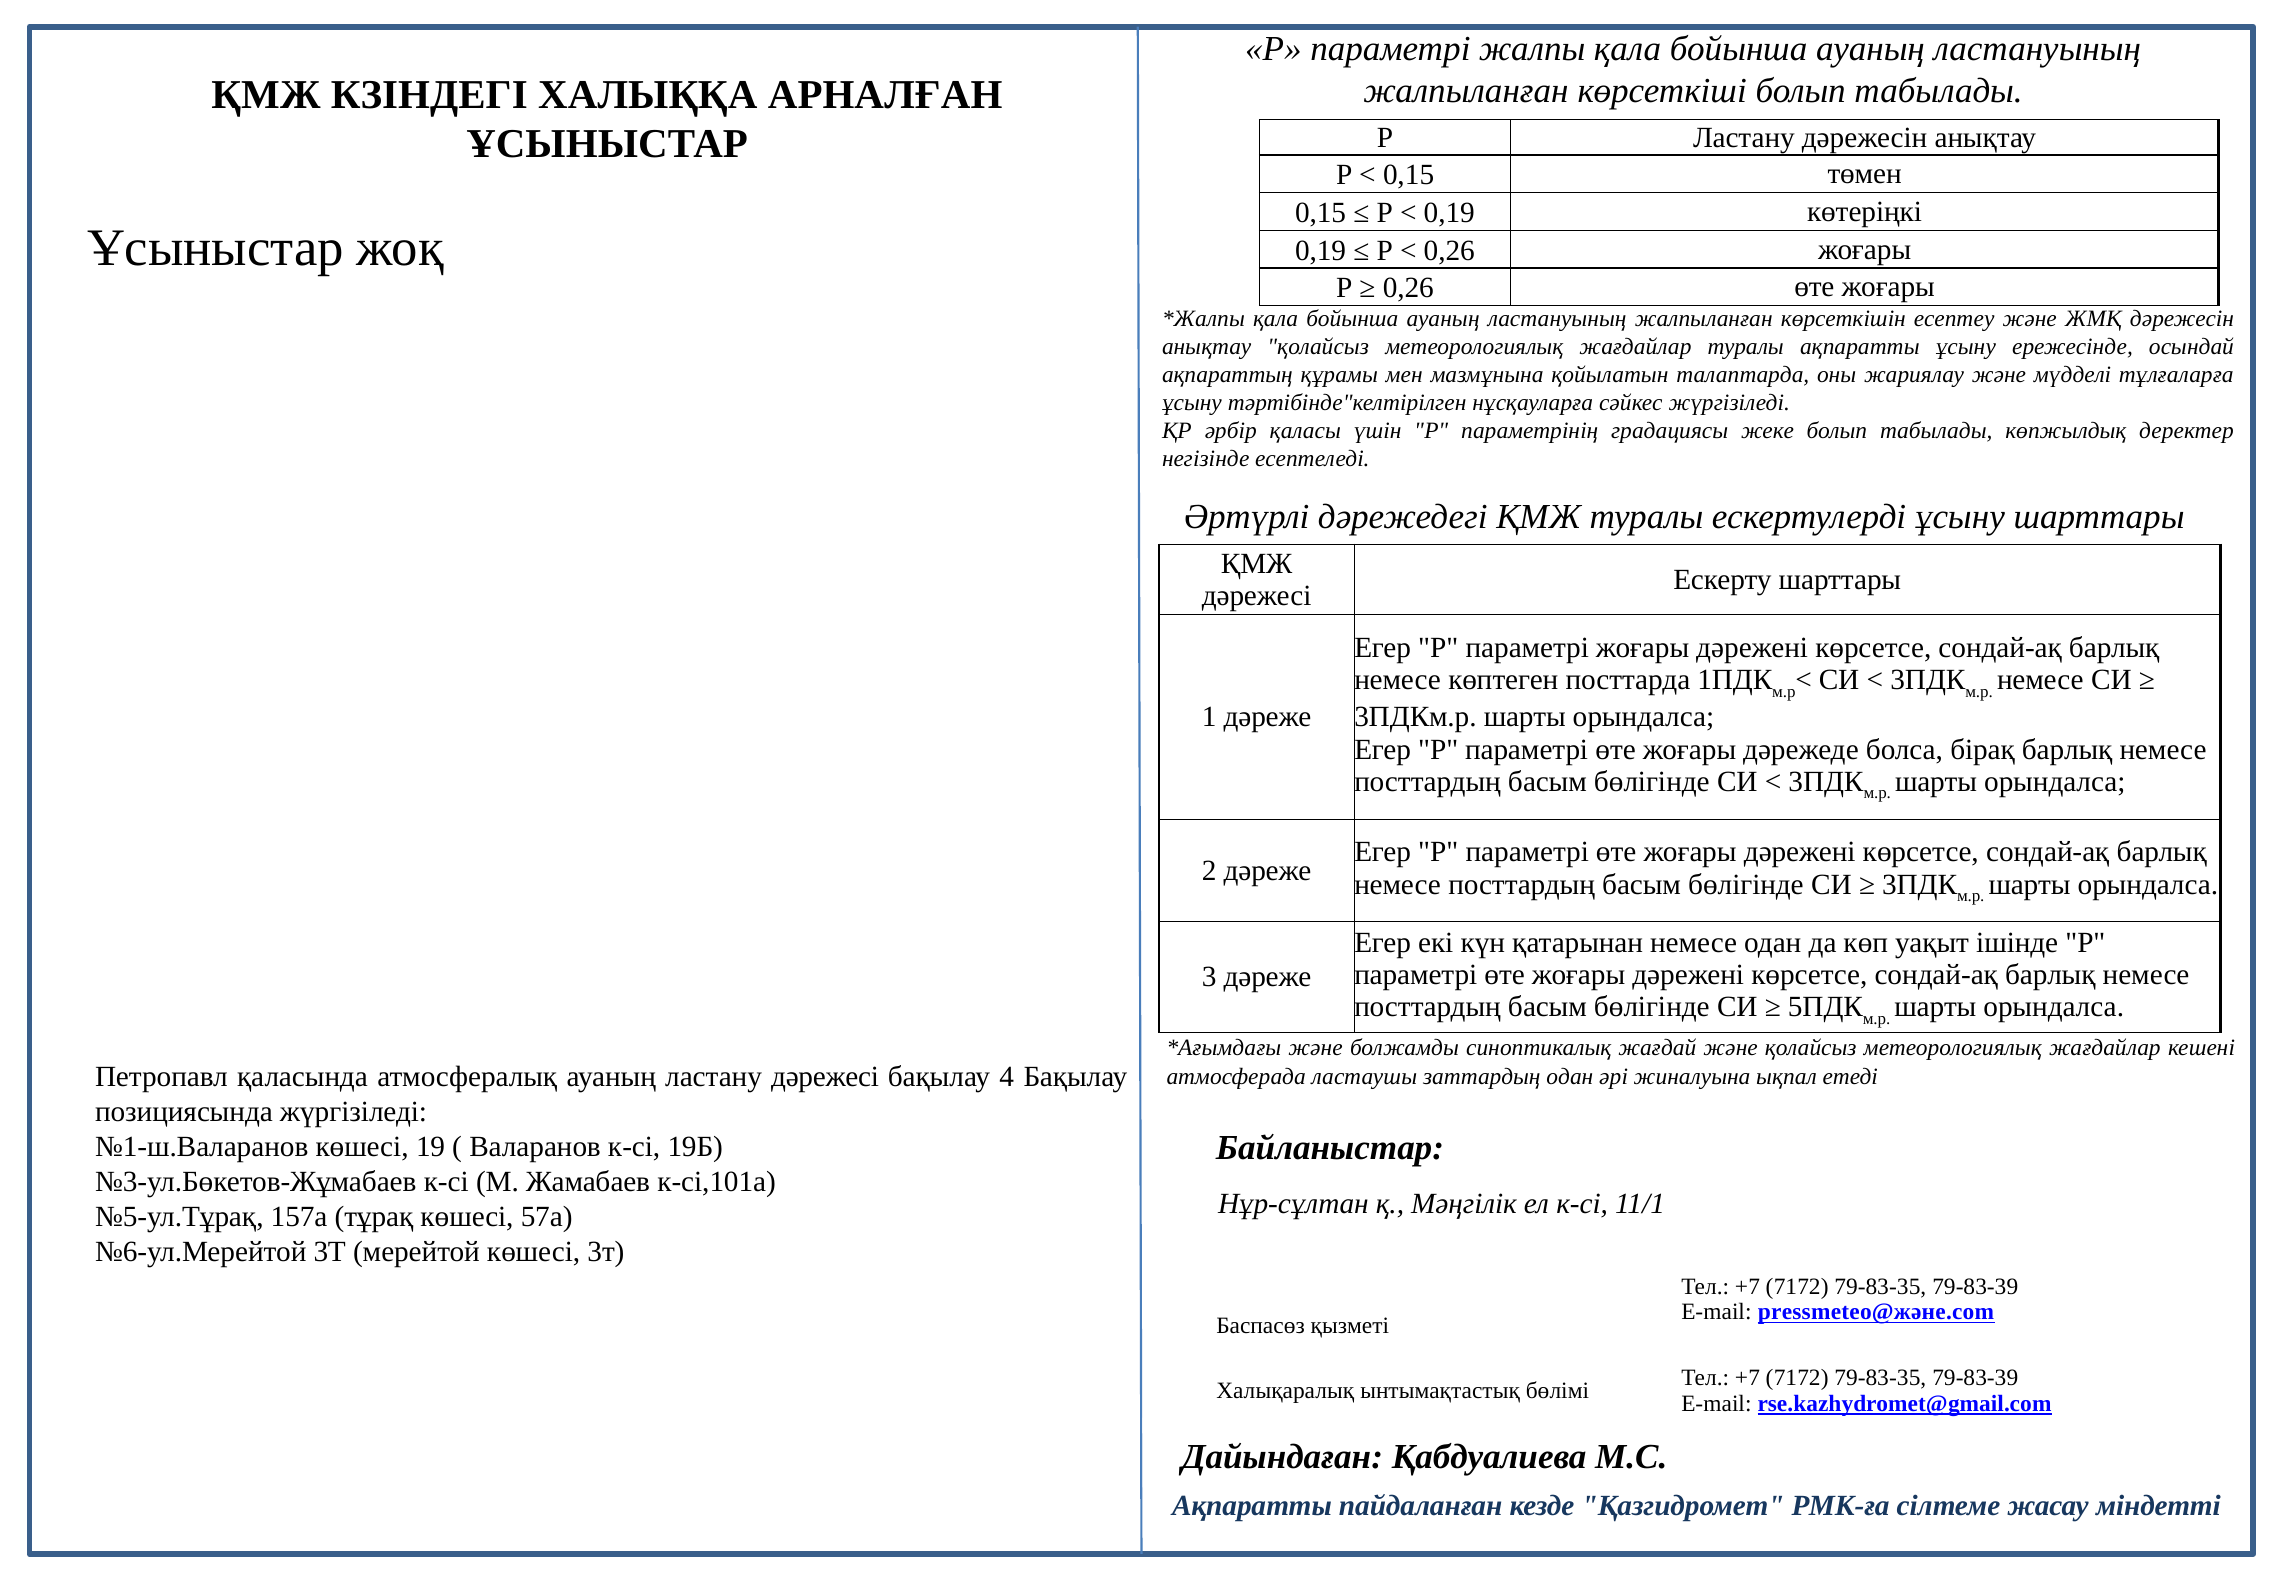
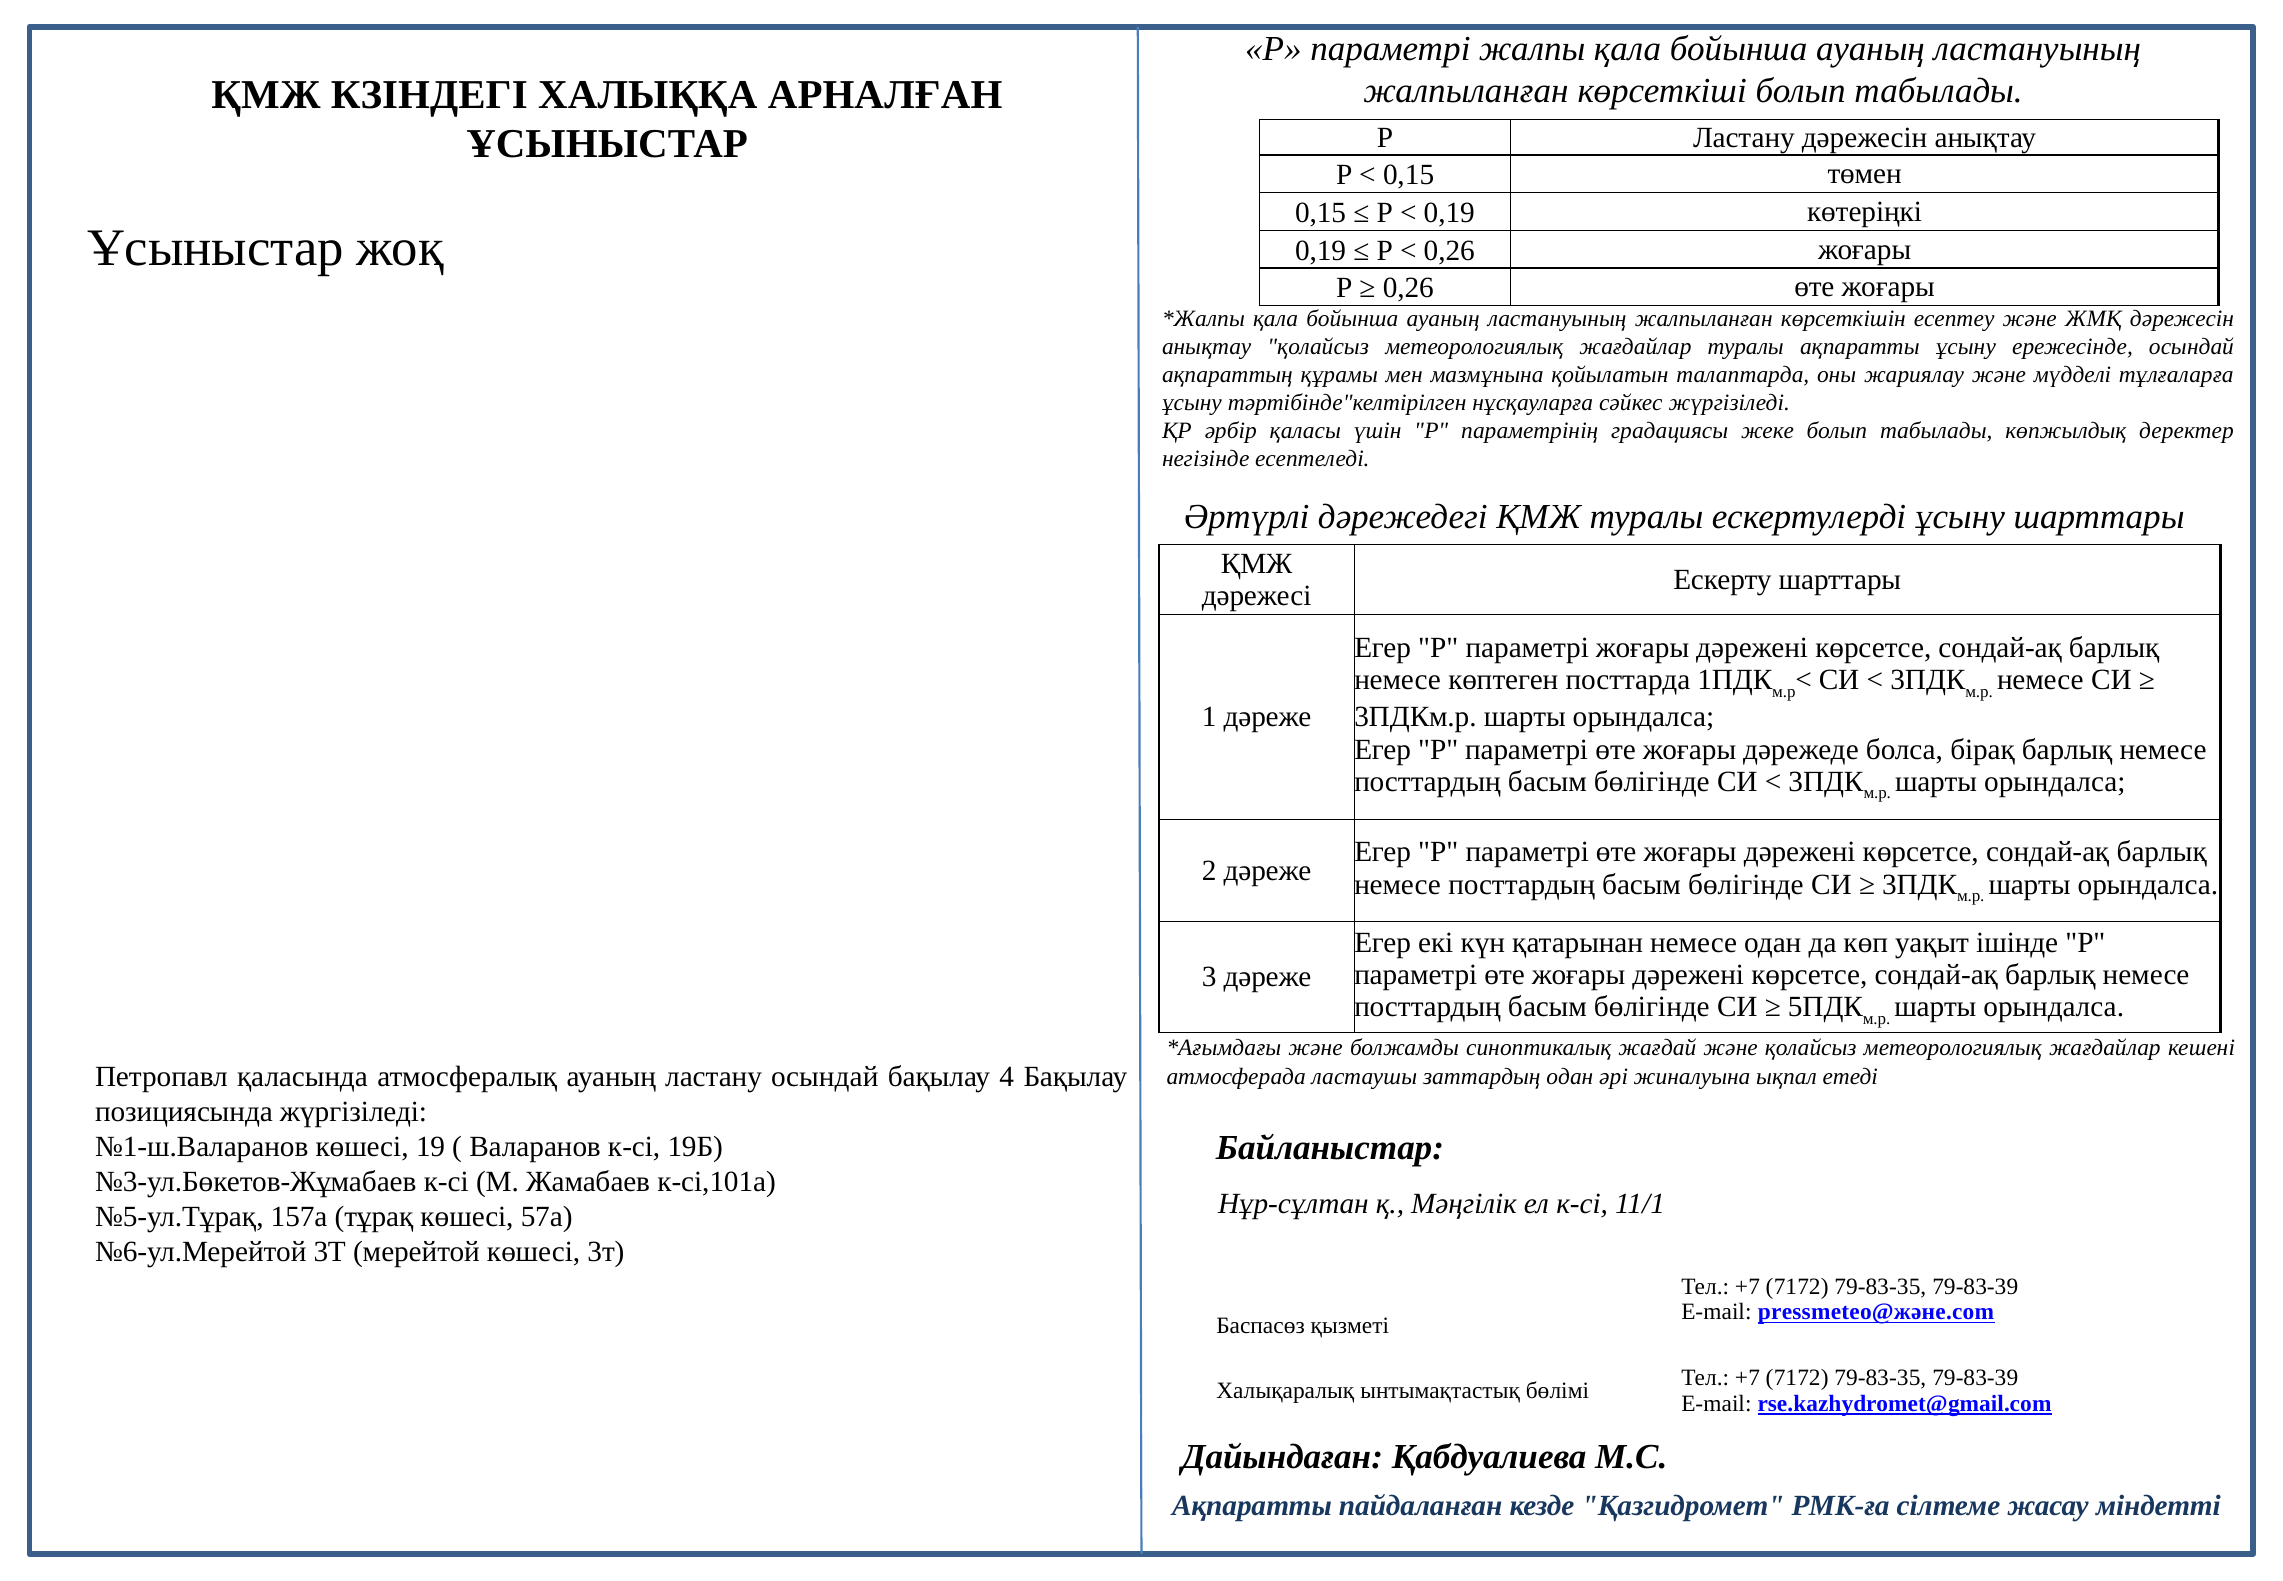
ластану дәрежесі: дәрежесі -> осындай (825, 1076)
